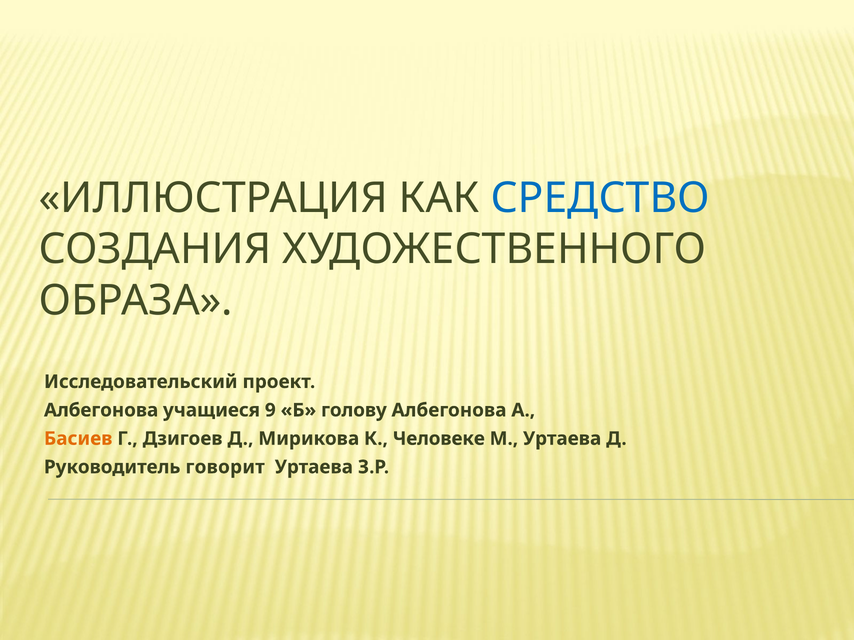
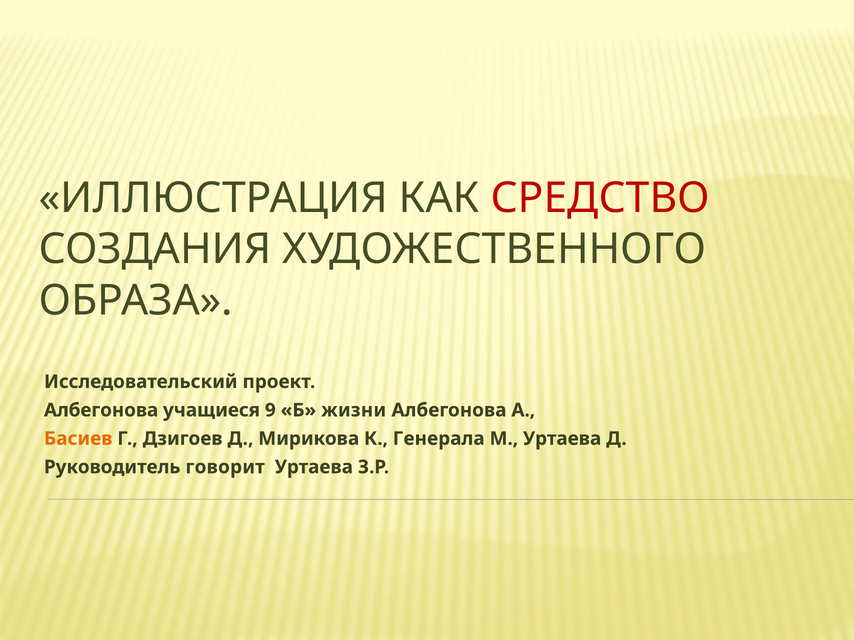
СРЕДСТВО colour: blue -> red (600, 198)
голову: голову -> жизни (354, 410)
Человеке: Человеке -> Генерала (439, 439)
